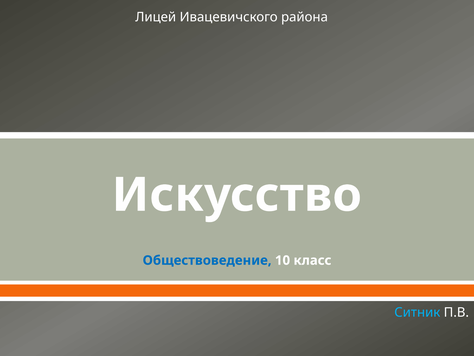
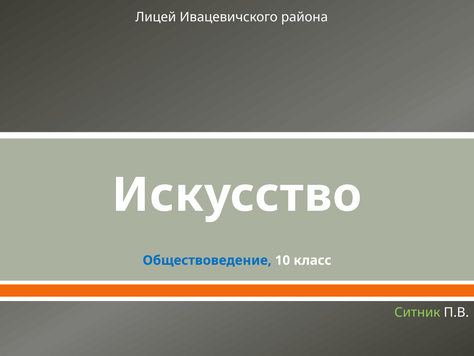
Ситник colour: light blue -> light green (417, 312)
